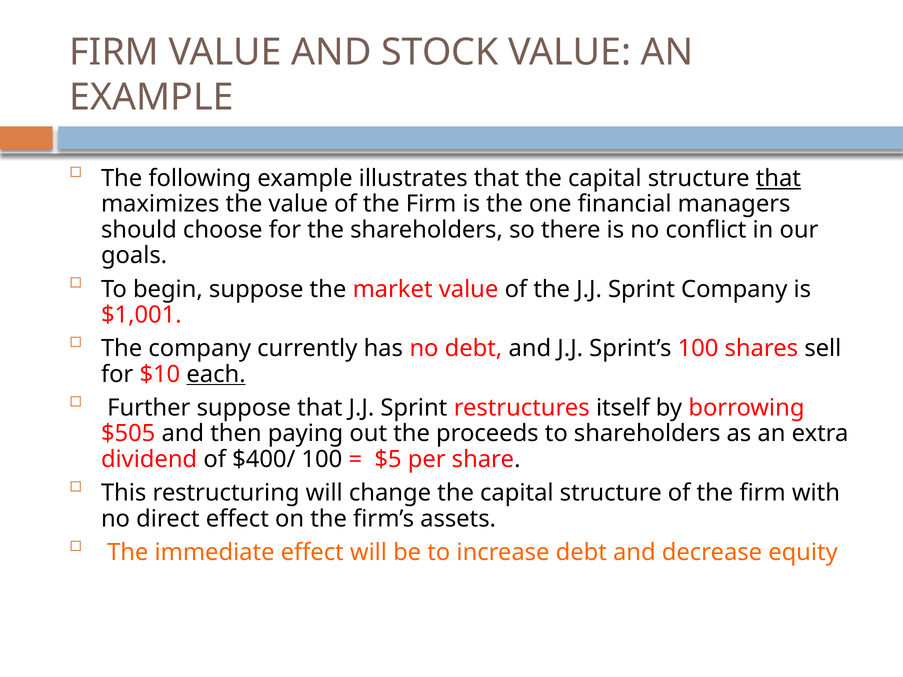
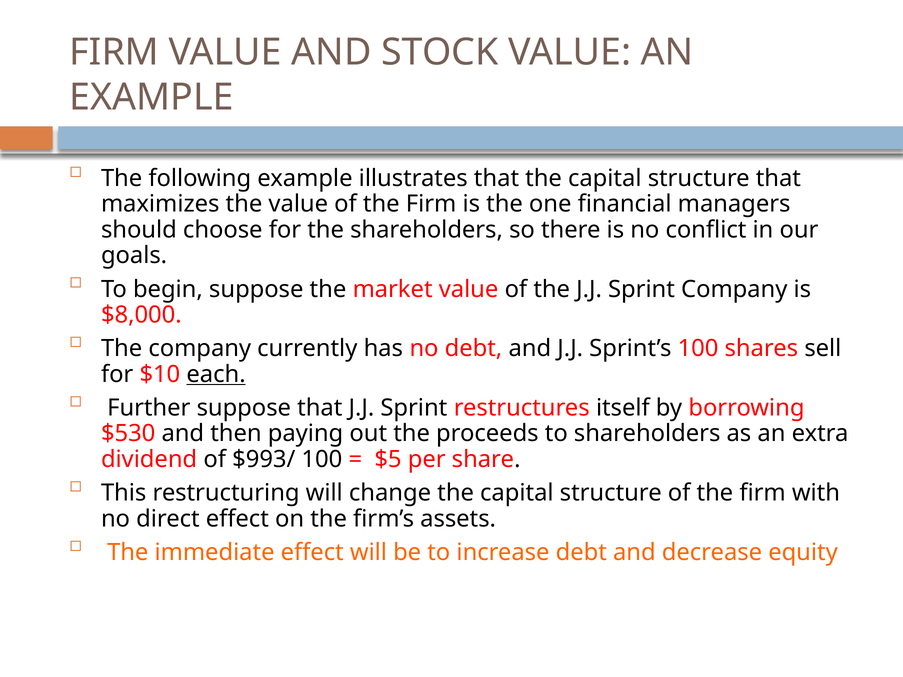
that underline: present -> none (778, 178)
$1,001: $1,001 -> $8,000 (141, 315)
$505: $505 -> $530 (128, 434)
$400/: $400/ -> $993/ (264, 459)
